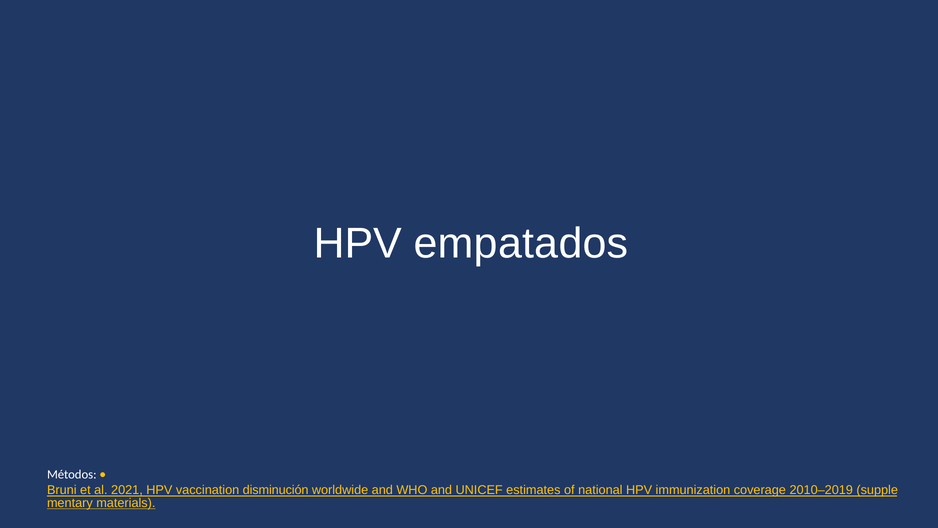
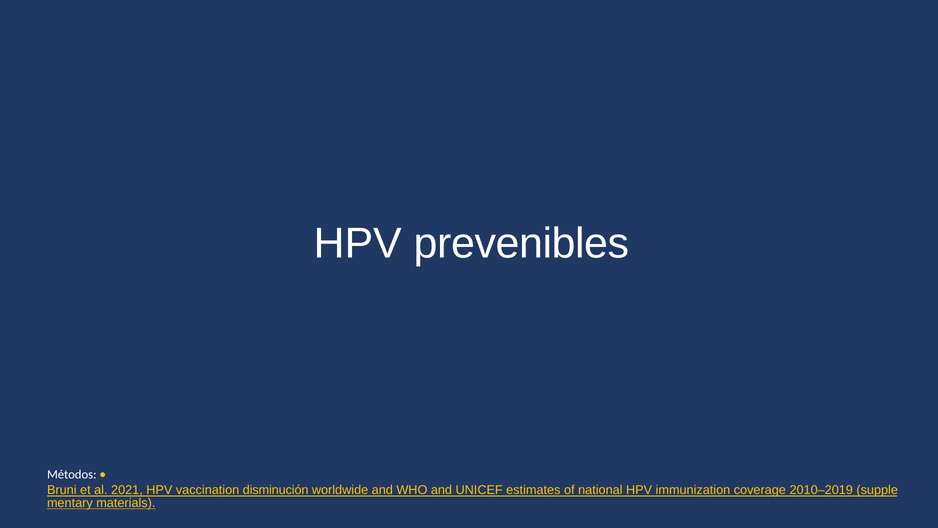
empatados: empatados -> prevenibles (521, 243)
